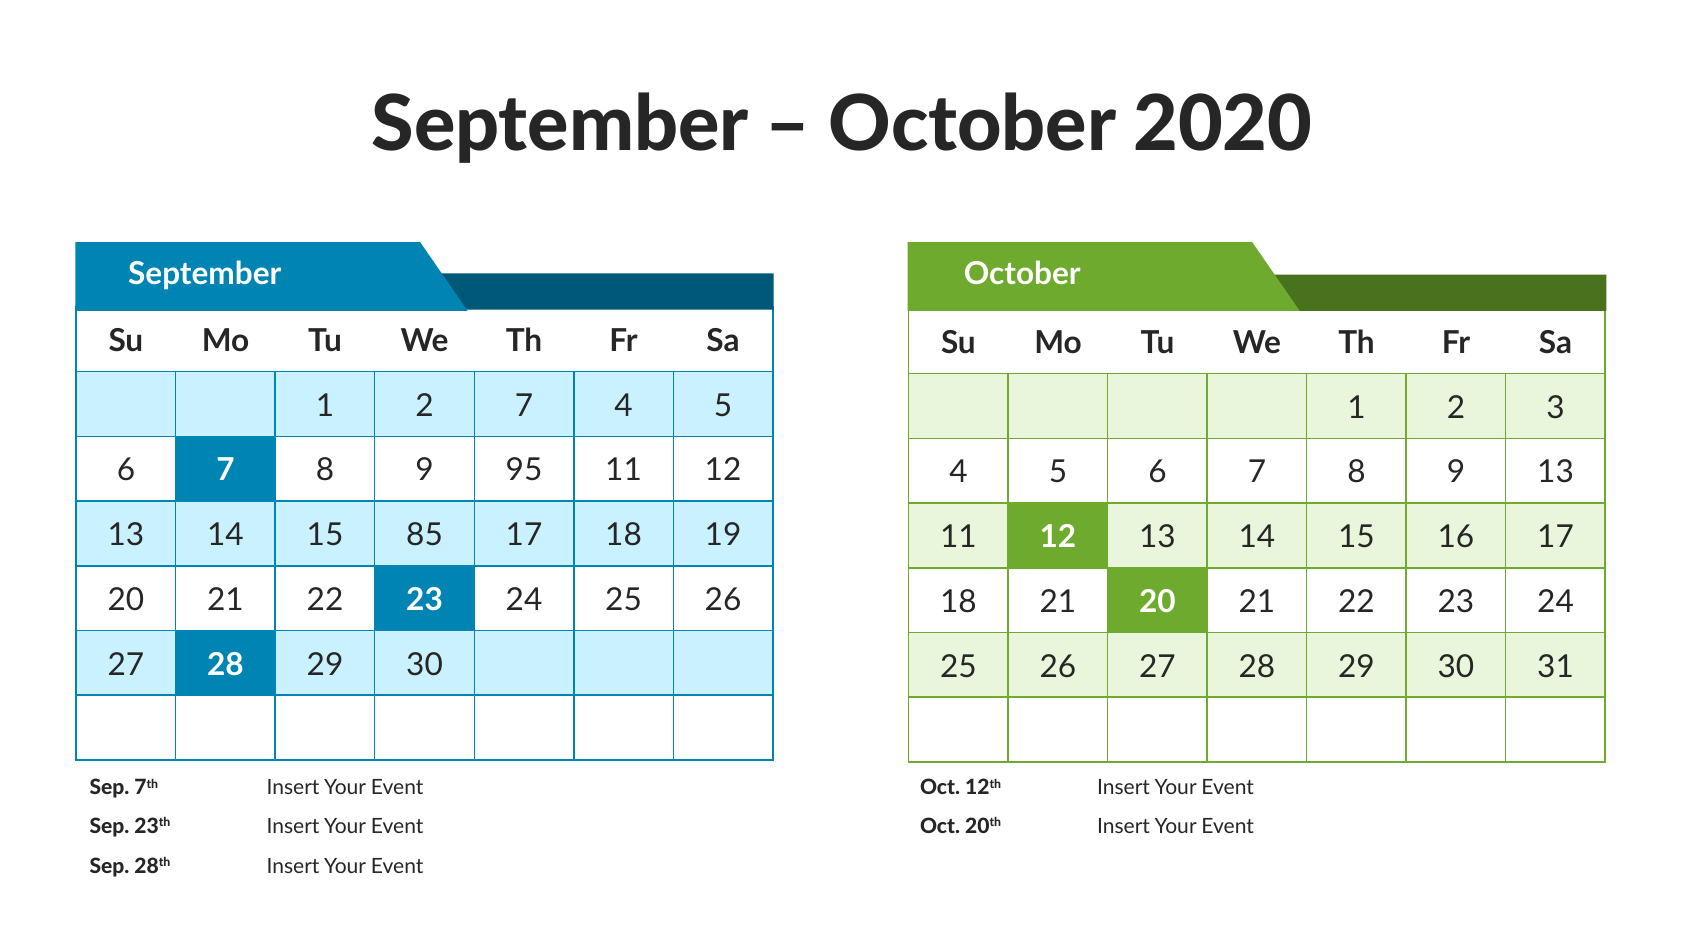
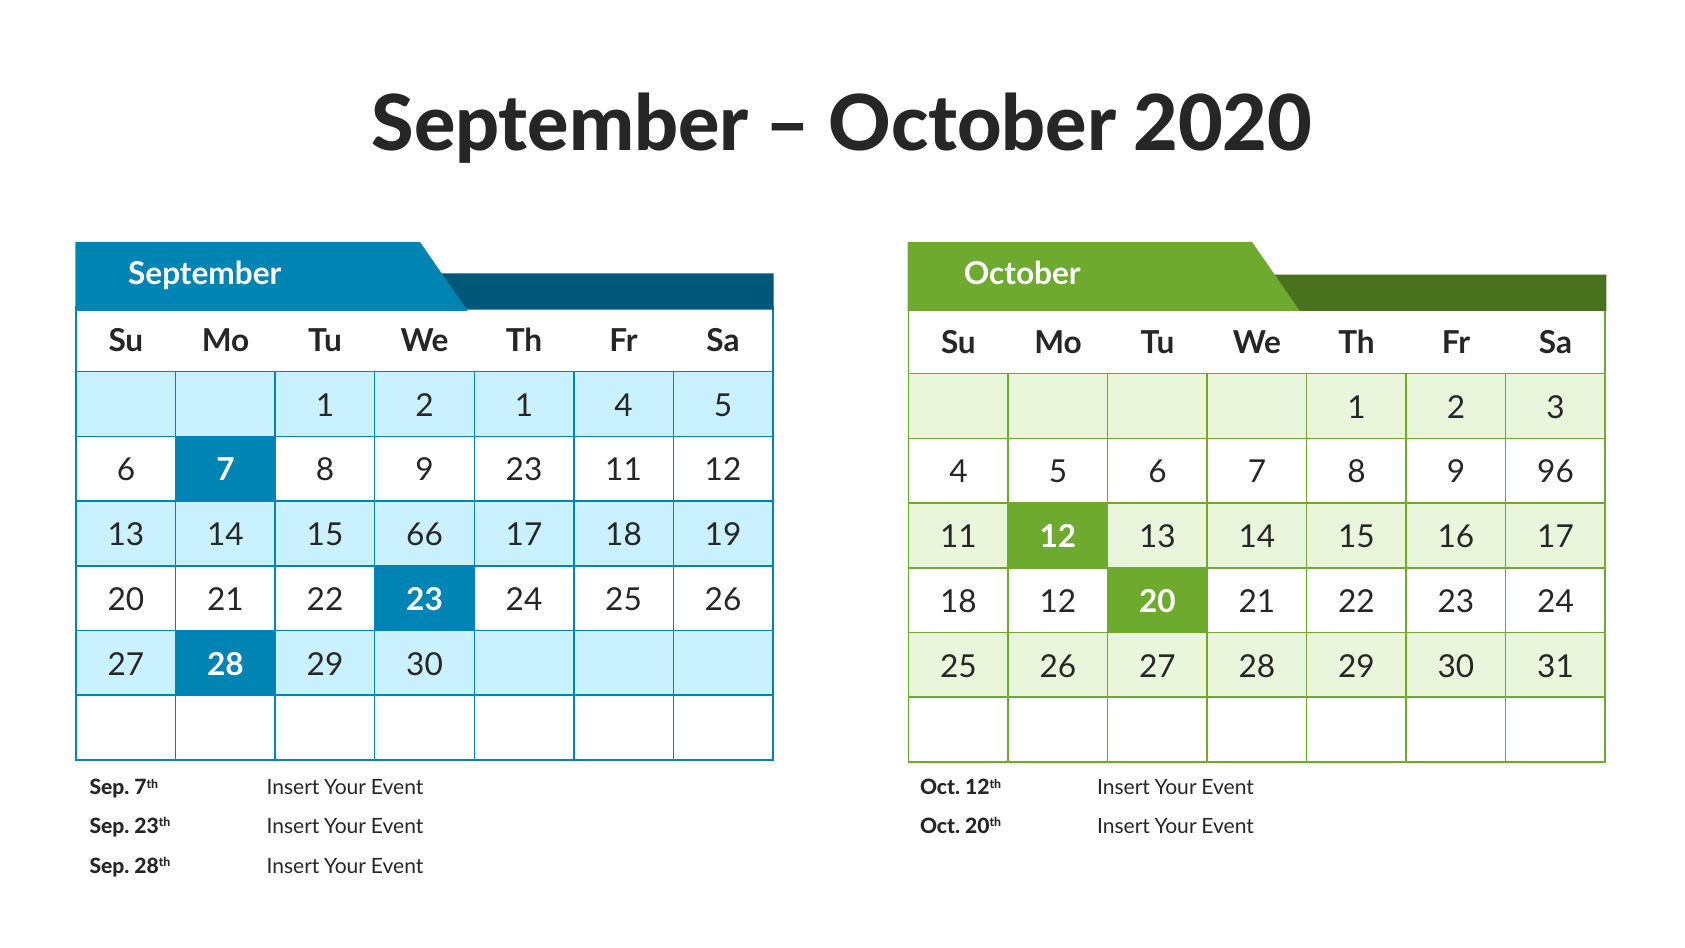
2 7: 7 -> 1 (524, 406)
9 95: 95 -> 23 (524, 470)
9 13: 13 -> 96 (1556, 472)
85: 85 -> 66 (425, 535)
18 21: 21 -> 12 (1058, 602)
